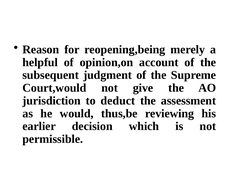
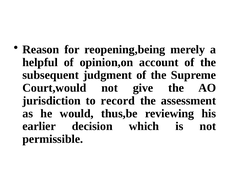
deduct: deduct -> record (118, 100)
